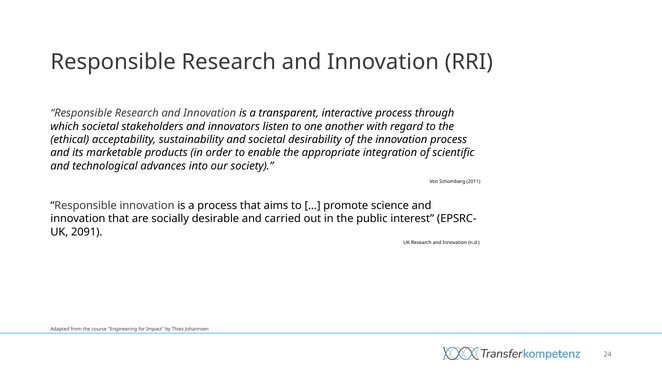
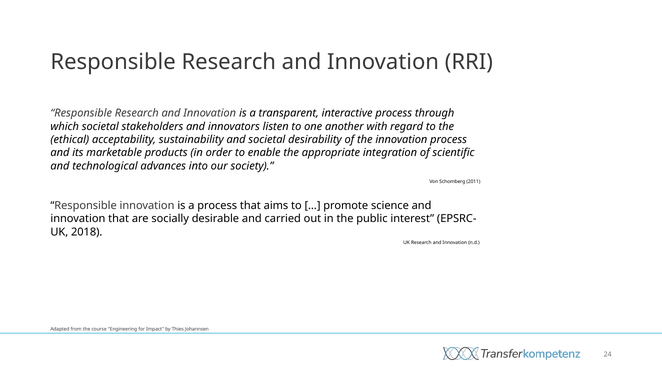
2091: 2091 -> 2018 (87, 232)
